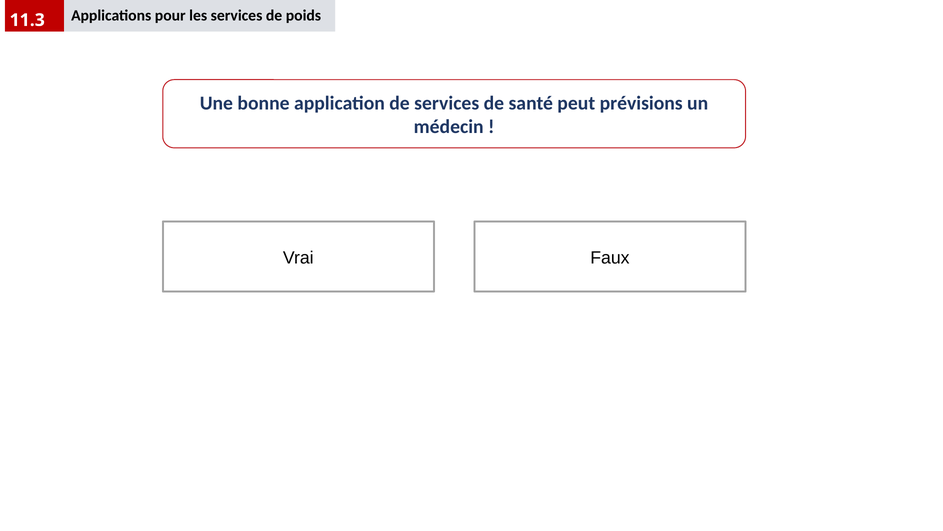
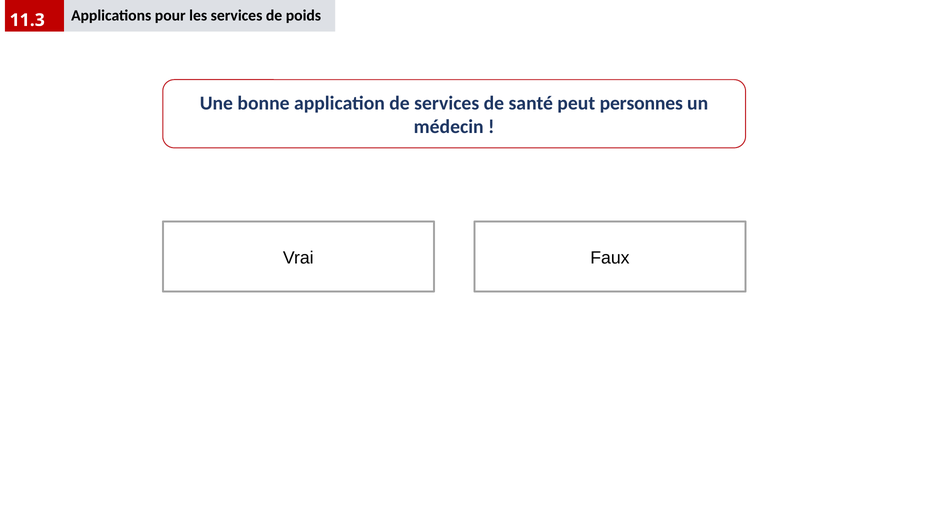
prévisions: prévisions -> personnes (641, 103)
